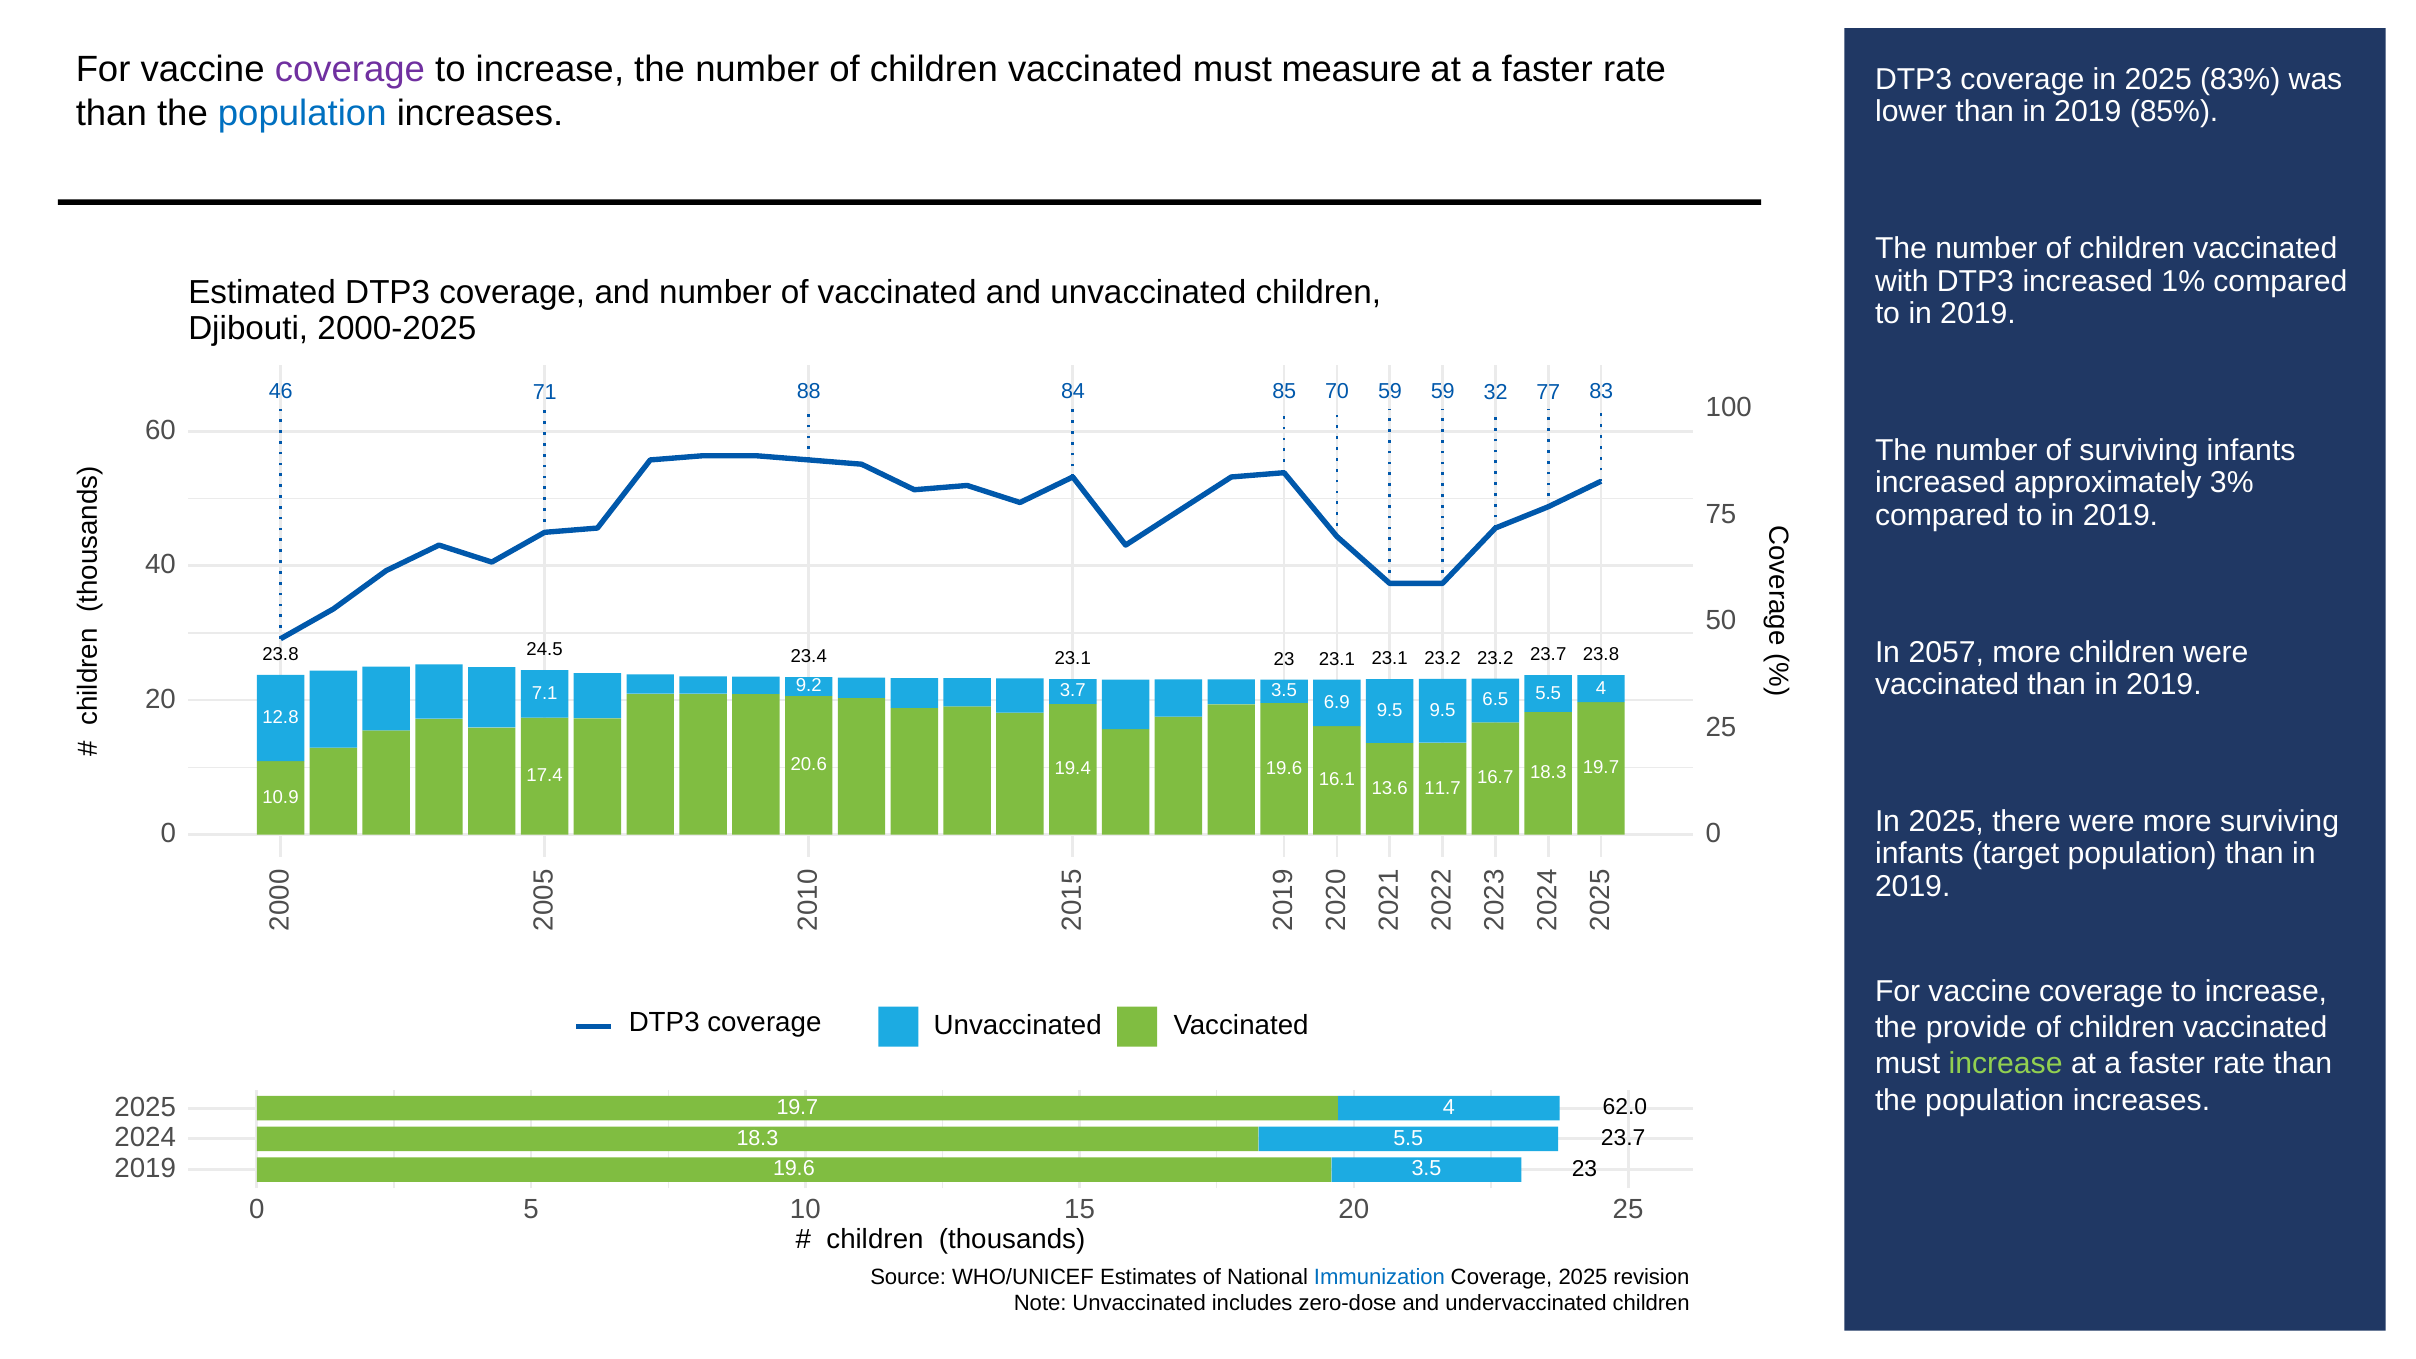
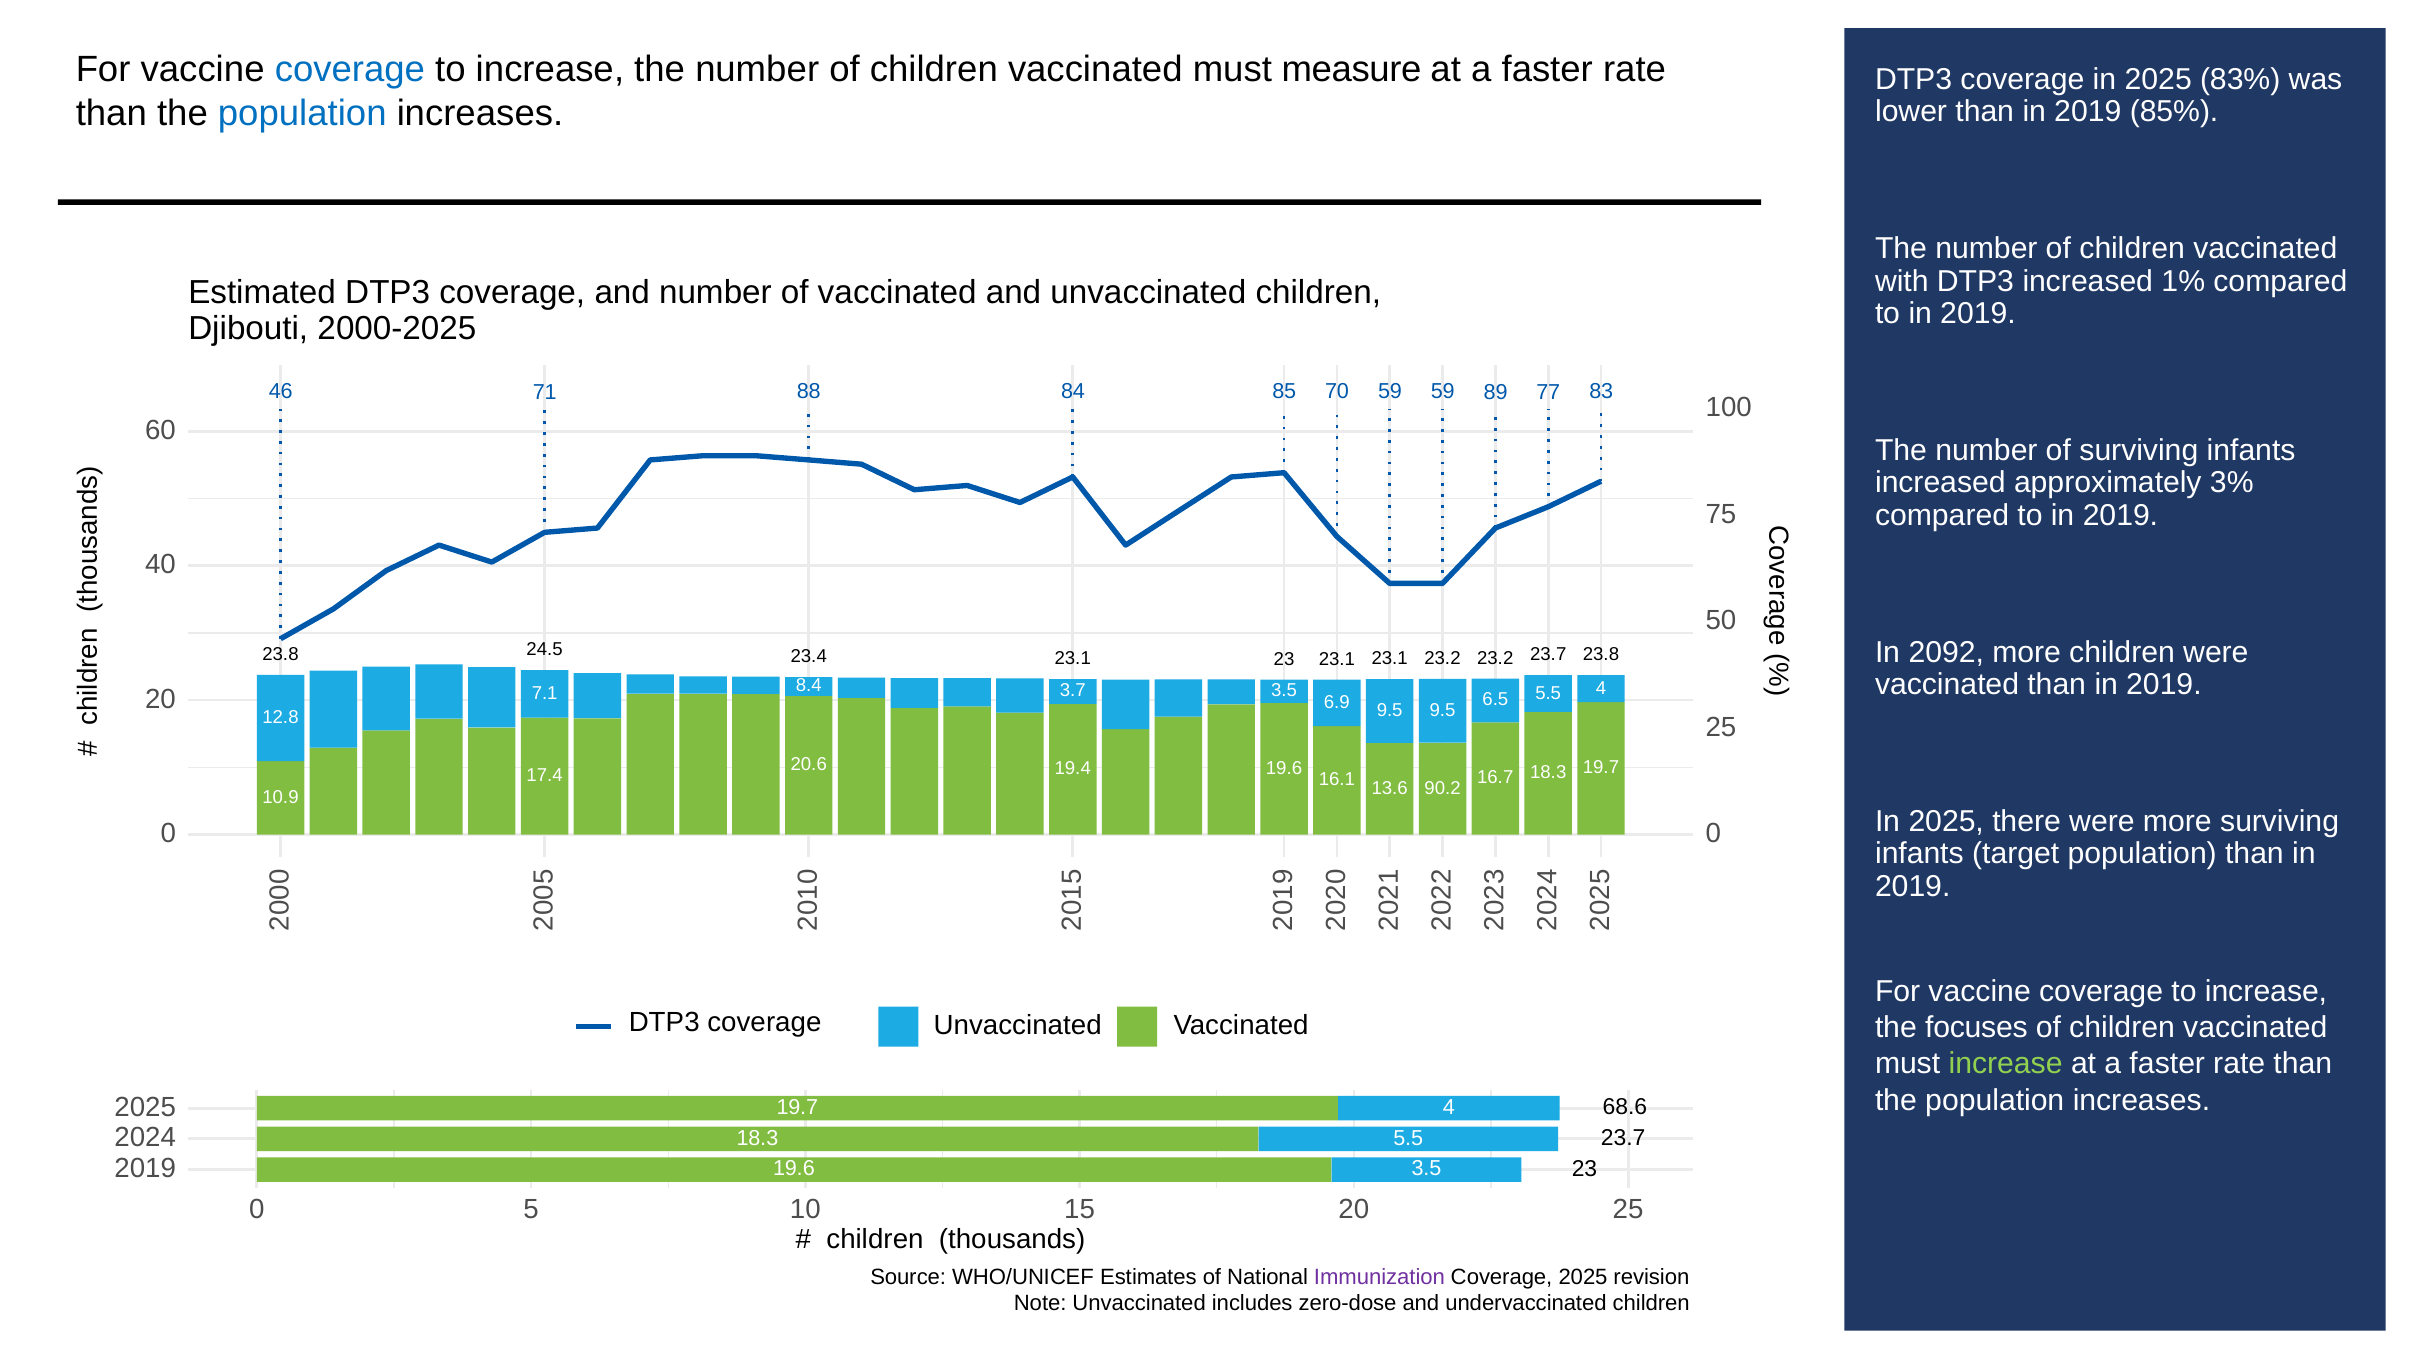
coverage colour: purple -> blue (350, 70)
32: 32 -> 89 (1496, 392)
2057: 2057 -> 2092 (1946, 652)
9.2: 9.2 -> 8.4 (809, 686)
11.7: 11.7 -> 90.2 (1443, 788)
provide: provide -> focuses (1976, 1028)
62.0: 62.0 -> 68.6 (1625, 1107)
Immunization colour: blue -> purple (1379, 1277)
